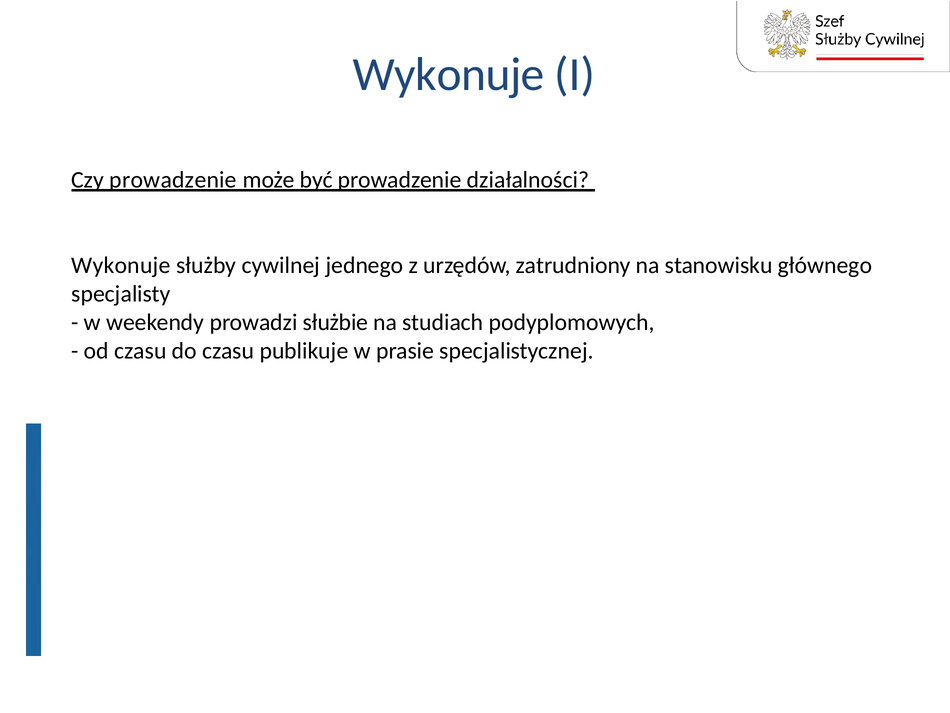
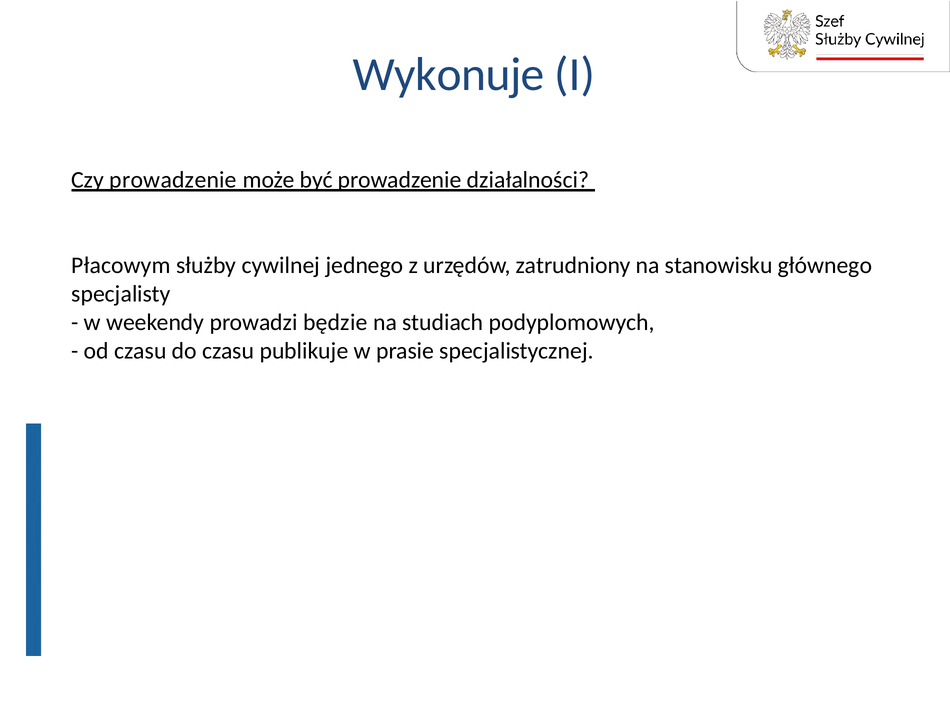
Wykonuje: Wykonuje -> Płacowym (121, 265)
służbie: służbie -> będzie (335, 322)
